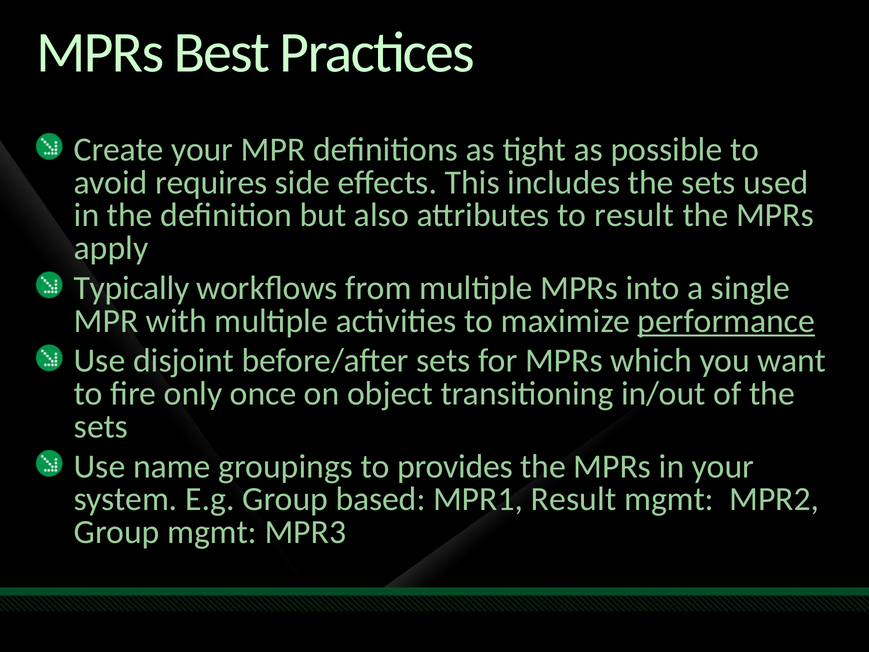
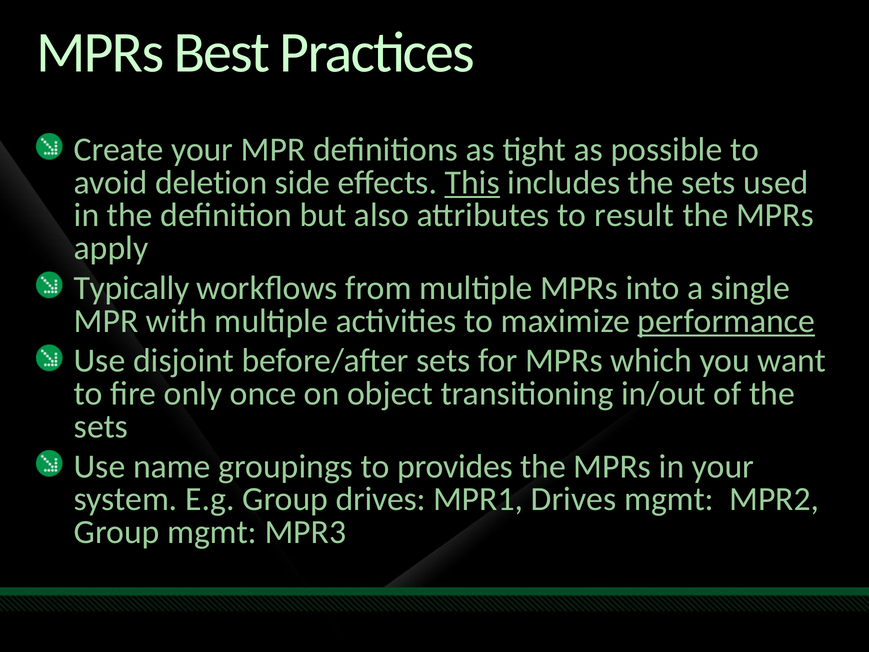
requires: requires -> deletion (211, 182)
This underline: none -> present (472, 182)
Group based: based -> drives (381, 499)
MPR1 Result: Result -> Drives (574, 499)
